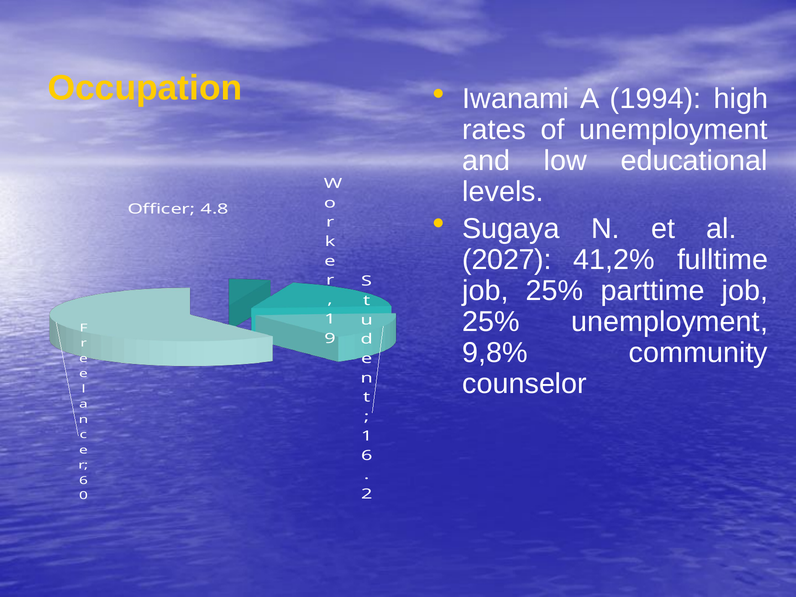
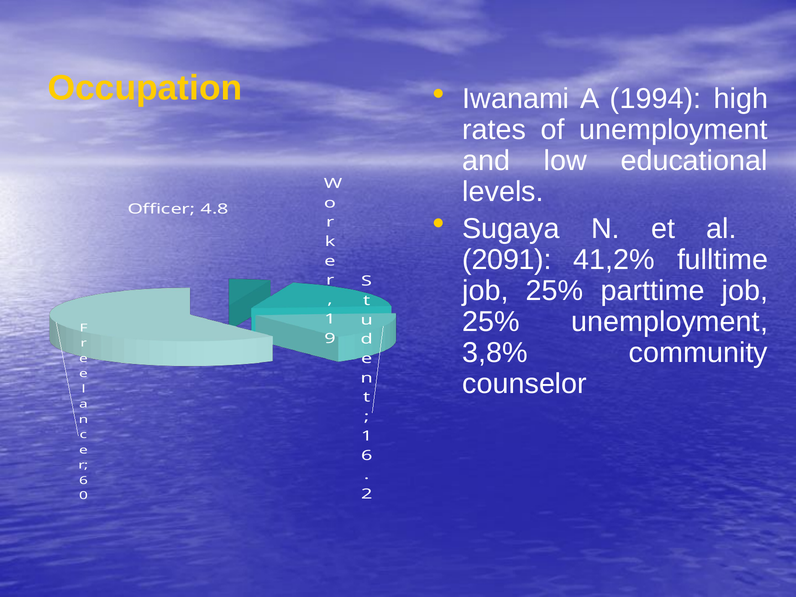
2027: 2027 -> 2091 (507, 260)
9,8%: 9,8% -> 3,8% (495, 353)
